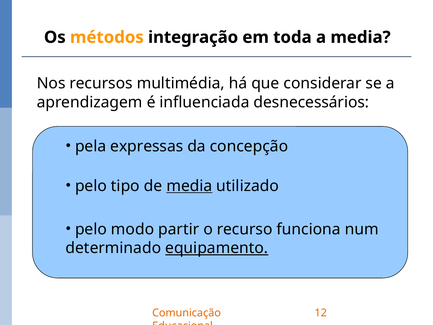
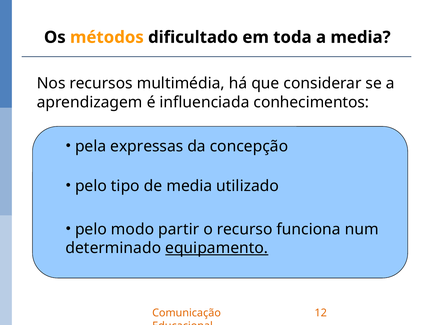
integração: integração -> dificultado (193, 37)
desnecessários: desnecessários -> conhecimentos (311, 102)
media underline: present -> none (189, 186)
